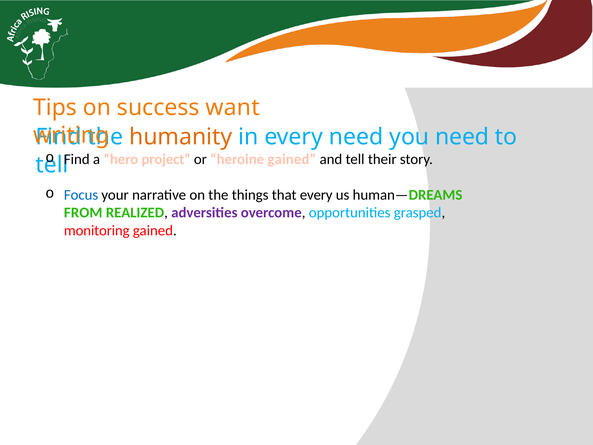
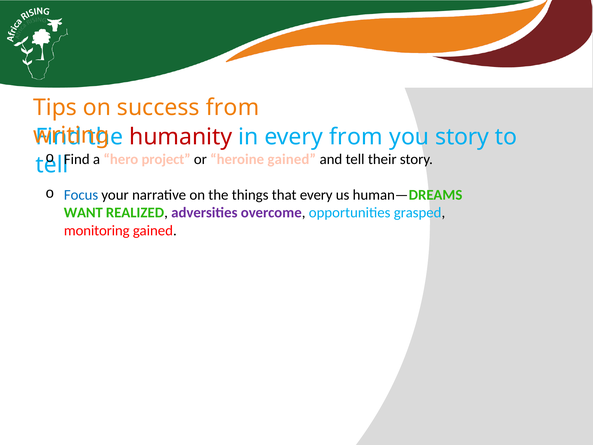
success want: want -> from (233, 107)
humanity colour: orange -> red (181, 137)
every need: need -> from (356, 137)
you need: need -> story (462, 137)
FROM: FROM -> WANT (83, 213)
